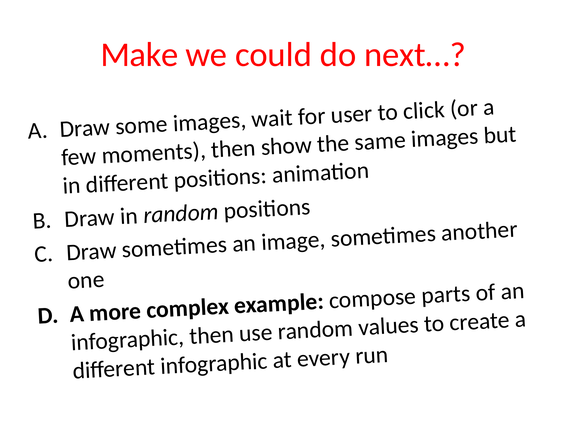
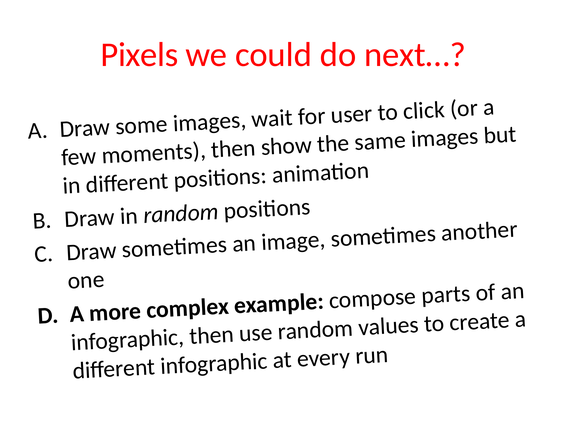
Make: Make -> Pixels (139, 55)
